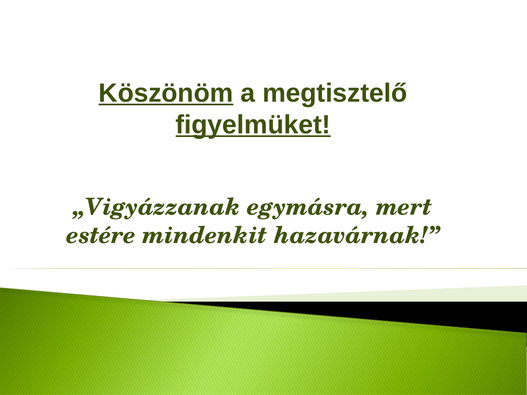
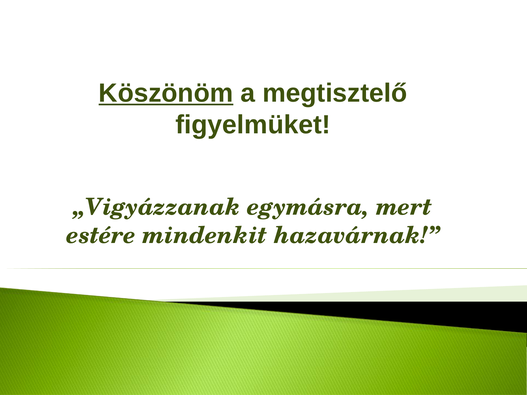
figyelmüket underline: present -> none (253, 125)
